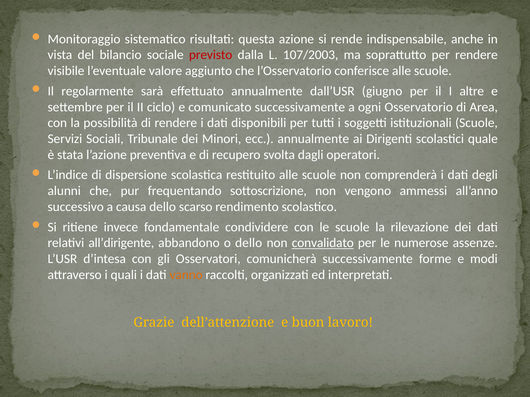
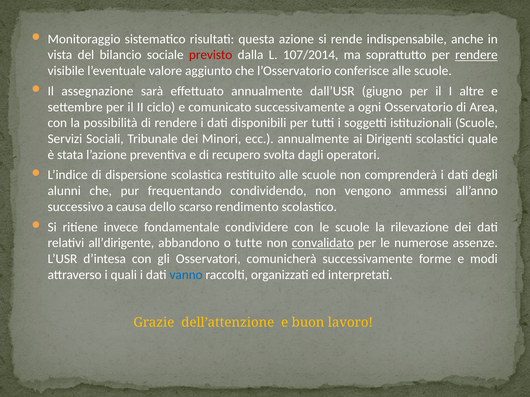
107/2003: 107/2003 -> 107/2014 (311, 55)
rendere underline: none -> present (476, 55)
regolarmente: regolarmente -> assegnazione (97, 91)
sottoscrizione: sottoscrizione -> condividendo (268, 191)
o dello: dello -> tutte (249, 243)
vanno colour: orange -> blue (186, 275)
